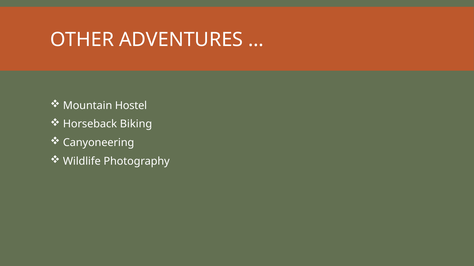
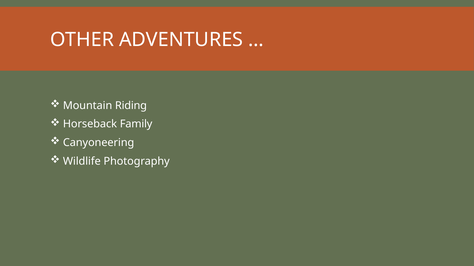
Hostel: Hostel -> Riding (131, 106)
Biking: Biking -> Family (136, 124)
